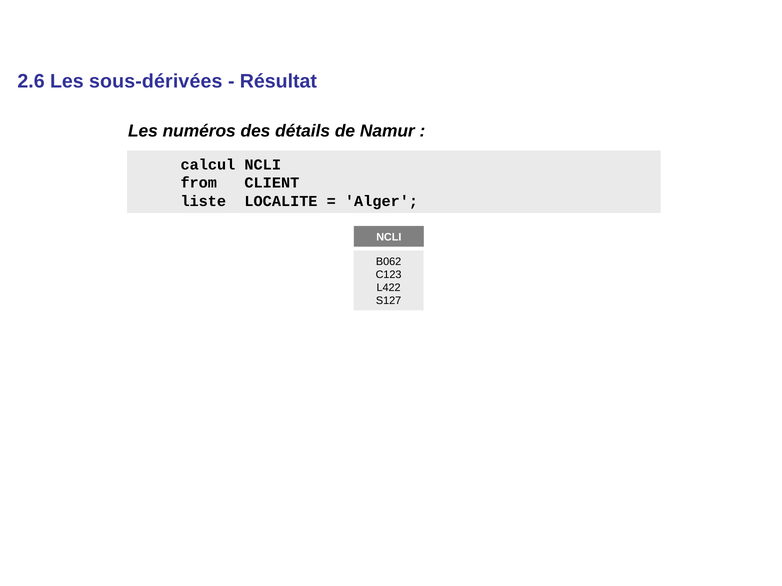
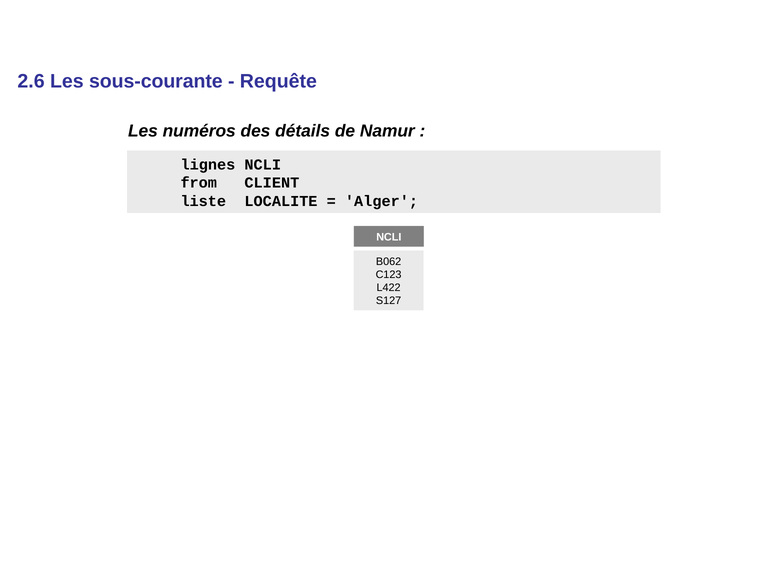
sous-dérivées: sous-dérivées -> sous-courante (156, 81)
Résultat: Résultat -> Requête (278, 81)
calcul: calcul -> lignes (208, 165)
